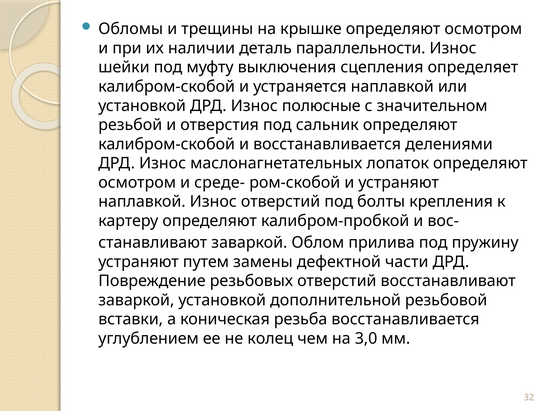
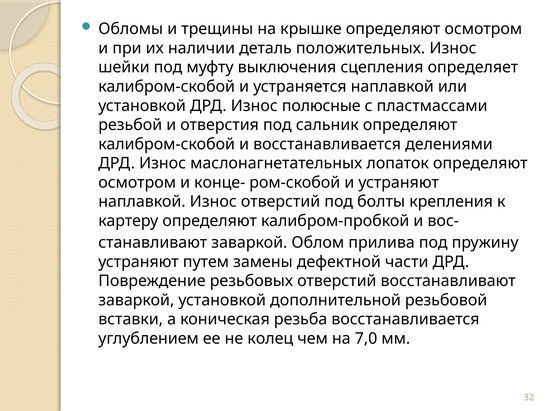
параллельности: параллельности -> положительных (361, 48)
значительном: значительном -> пластмассами (432, 106)
среде-: среде- -> конце- (220, 182)
3,0: 3,0 -> 7,0 (366, 338)
